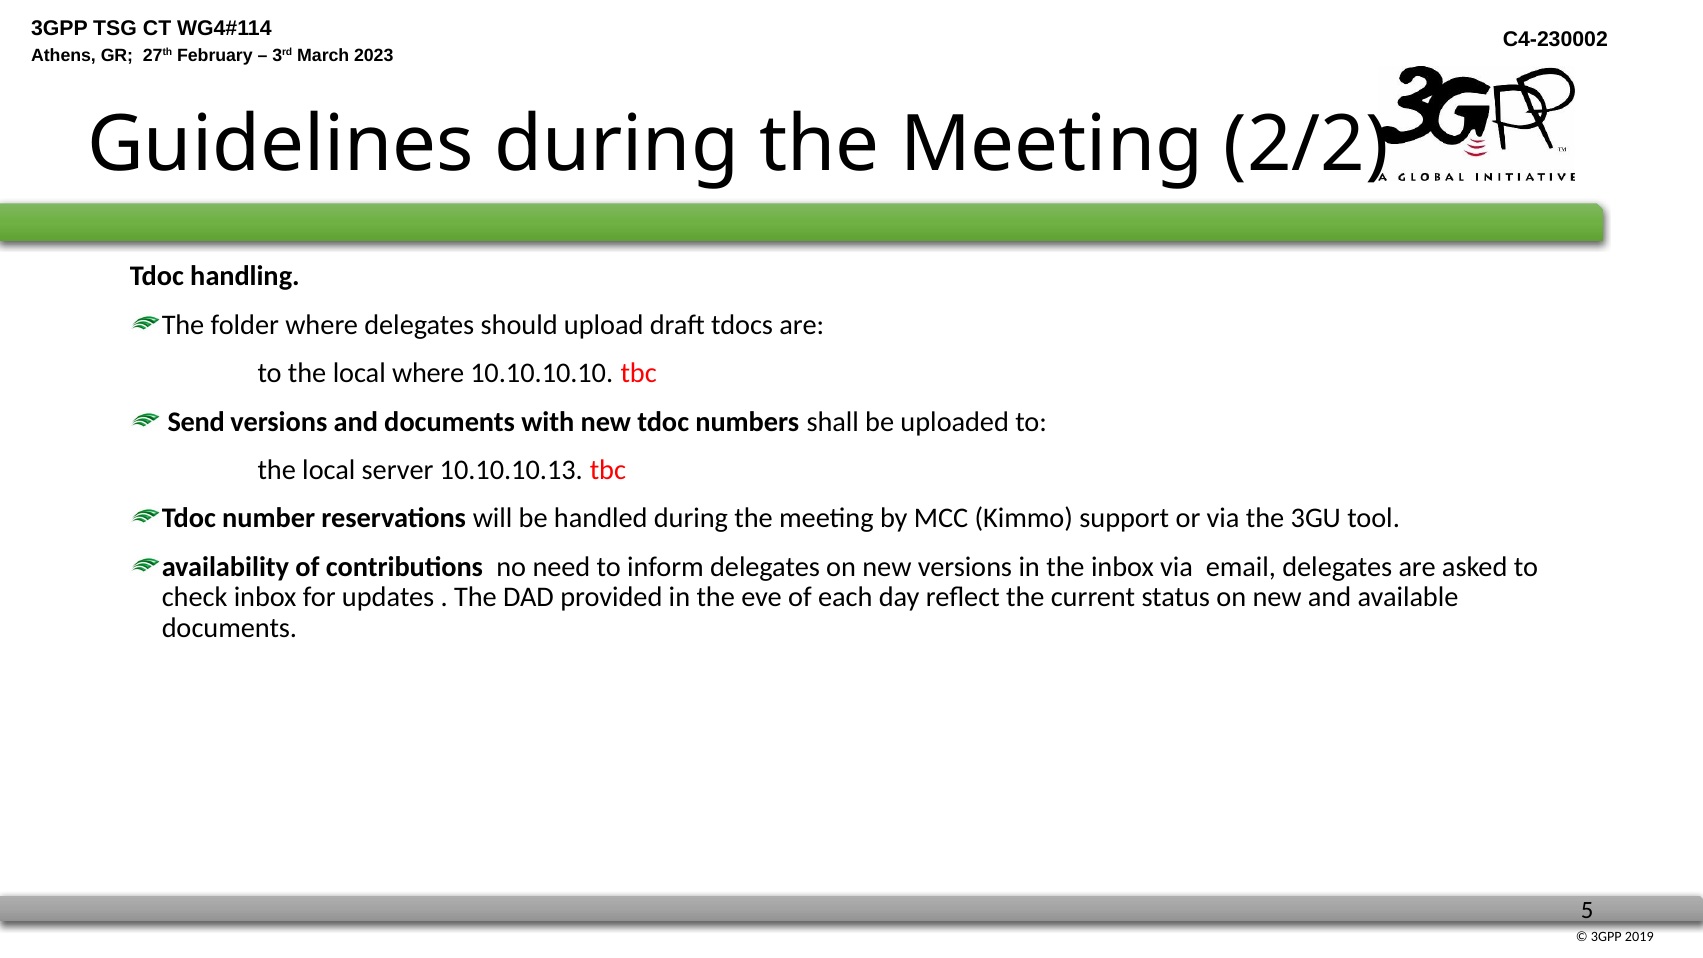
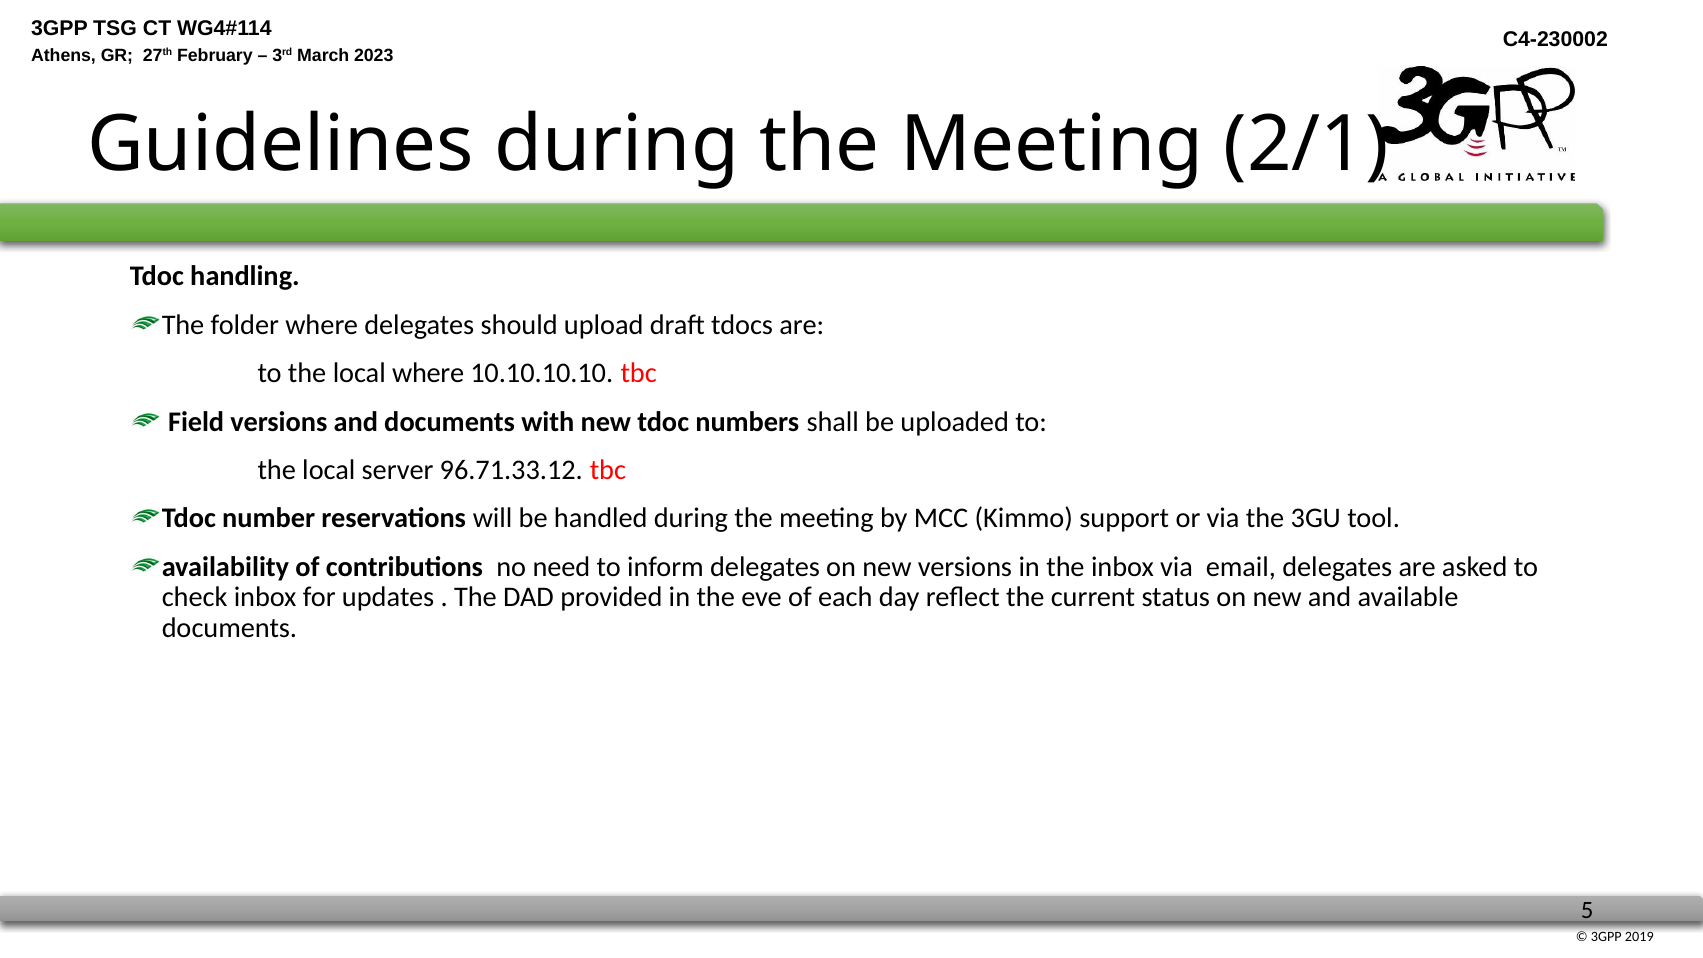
2/2: 2/2 -> 2/1 (1306, 145)
Send: Send -> Field (196, 422)
10.10.10.13: 10.10.10.13 -> 96.71.33.12 (511, 470)
